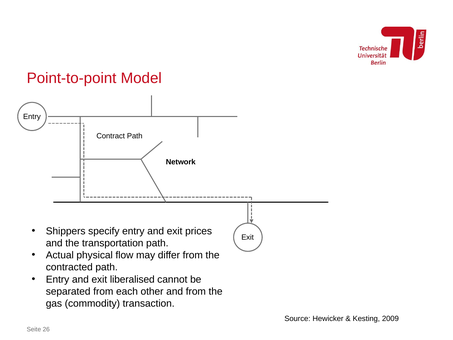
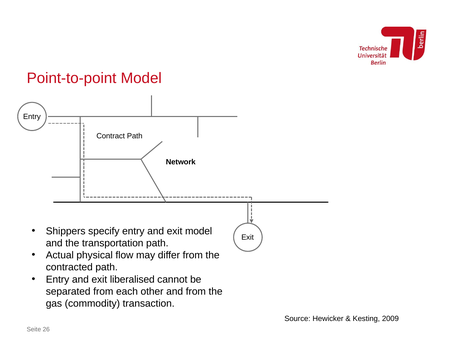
exit prices: prices -> model (199, 231)
